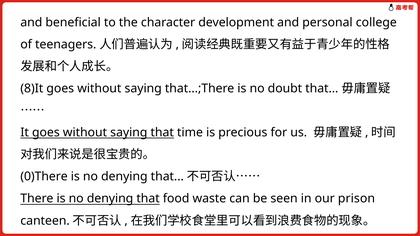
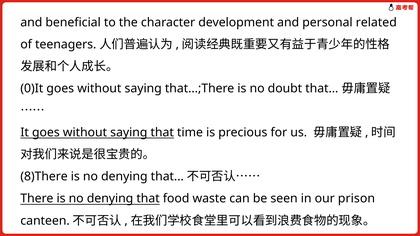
college: college -> related (376, 22)
8)It: 8)It -> 0)It (32, 89)
0)There: 0)There -> 8)There (44, 177)
